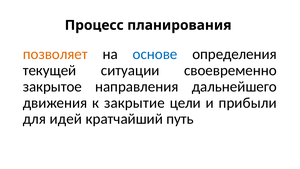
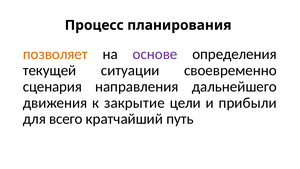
основе colour: blue -> purple (155, 54)
закрытое: закрытое -> сценария (52, 86)
идей: идей -> всего (66, 119)
